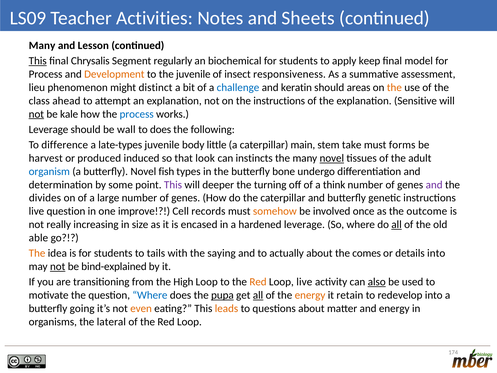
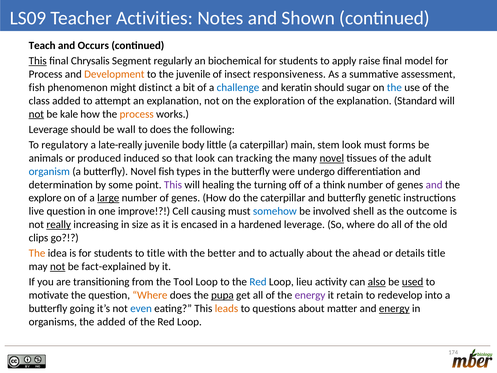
Sheets: Sheets -> Shown (308, 18)
Many: Many -> Teach (42, 46)
Lesson: Lesson -> Occurs (93, 46)
keep: keep -> raise (370, 61)
lieu: lieu -> fish (37, 87)
areas: areas -> sugar (359, 87)
the colour: orange -> blue (394, 87)
class ahead: ahead -> added (66, 101)
the instructions: instructions -> exploration (279, 101)
Sensitive: Sensitive -> Standard (415, 101)
process colour: blue -> orange (137, 114)
difference: difference -> regulatory (65, 145)
late-types: late-types -> late-really (120, 145)
stem take: take -> look (352, 145)
harvest: harvest -> animals (46, 158)
instincts: instincts -> tracking (254, 158)
bone: bone -> were (284, 171)
deeper: deeper -> healing (218, 185)
divides: divides -> explore (45, 198)
large underline: none -> present (108, 198)
records: records -> causing (208, 211)
somehow colour: orange -> blue (275, 211)
once: once -> shell (364, 211)
really underline: none -> present (59, 224)
all underline: present -> none (397, 224)
able: able -> clips (39, 238)
to tails: tails -> title (156, 253)
saying: saying -> better (222, 253)
comes: comes -> ahead (367, 253)
details into: into -> title (436, 253)
bind-explained: bind-explained -> fact-explained (114, 266)
High: High -> Tool (183, 282)
Red colour: orange -> blue (258, 282)
Loop live: live -> lieu (304, 282)
used underline: none -> present (413, 282)
Where colour: blue -> orange (150, 295)
all underline: present -> none (258, 295)
energy colour: orange -> purple (310, 295)
even colour: orange -> blue (141, 308)
energy underline: none -> present (394, 308)
the lateral: lateral -> added (111, 322)
